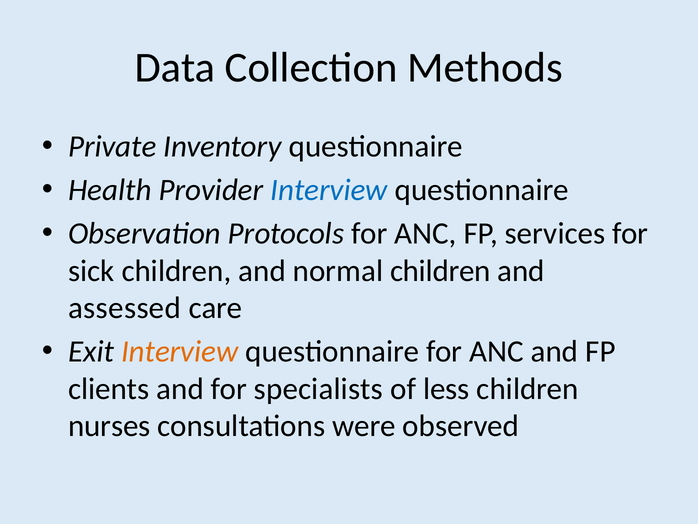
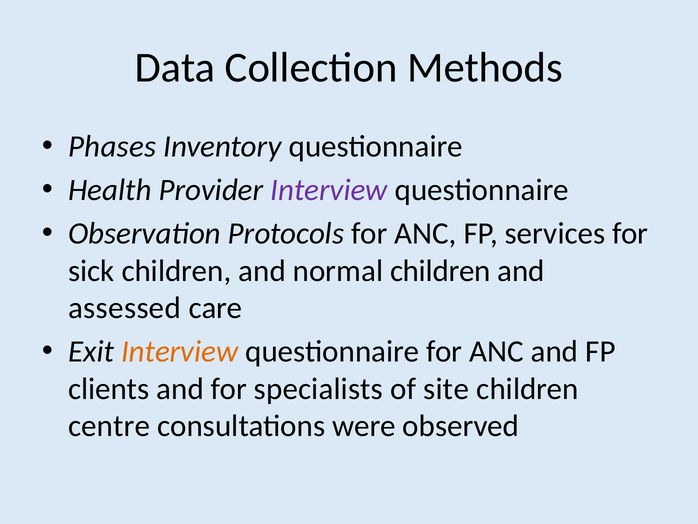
Private: Private -> Phases (112, 146)
Interview colour: blue -> purple (329, 190)
less: less -> site (446, 388)
nurses: nurses -> centre (109, 426)
